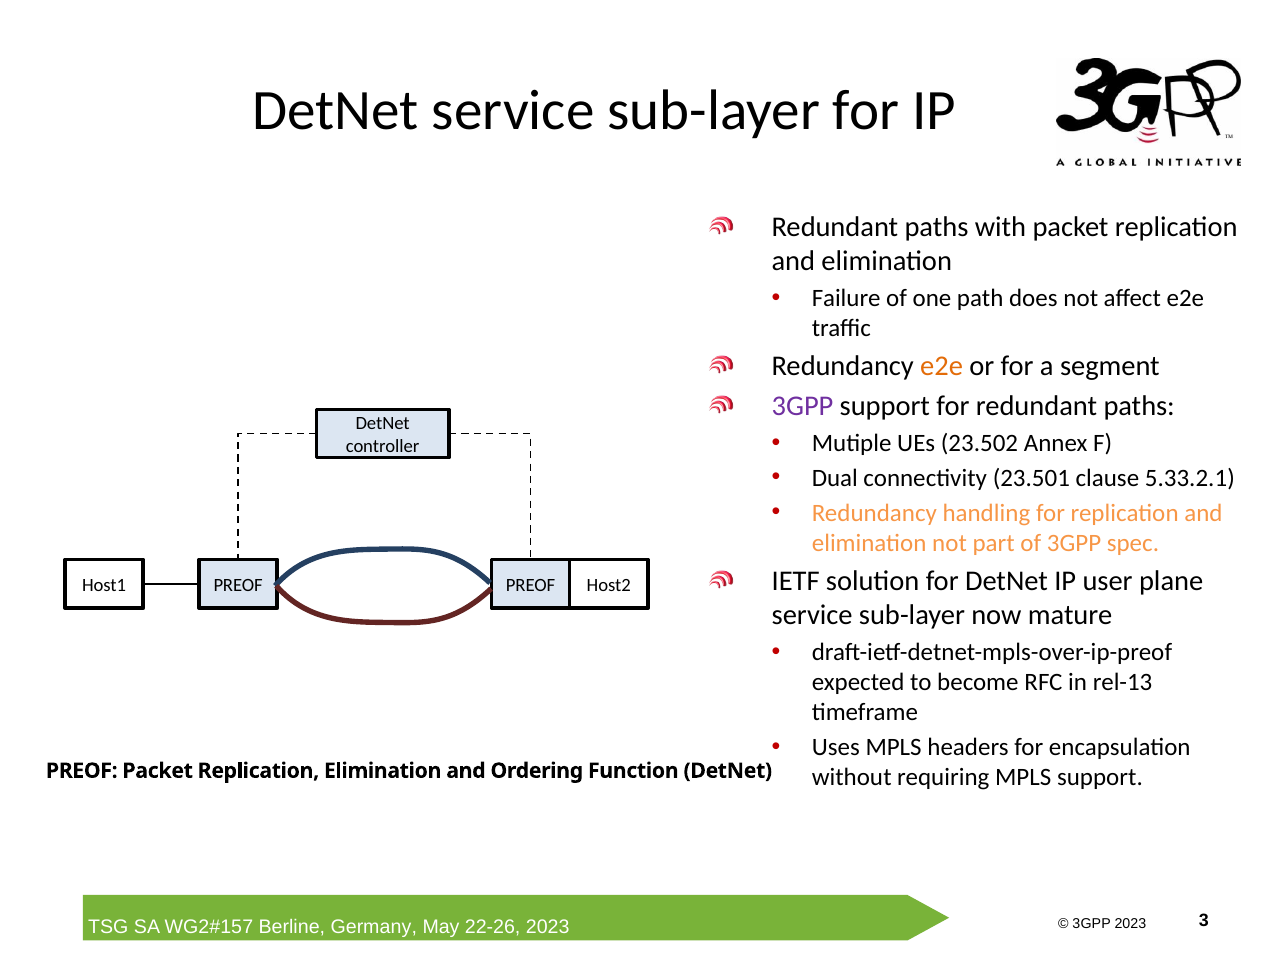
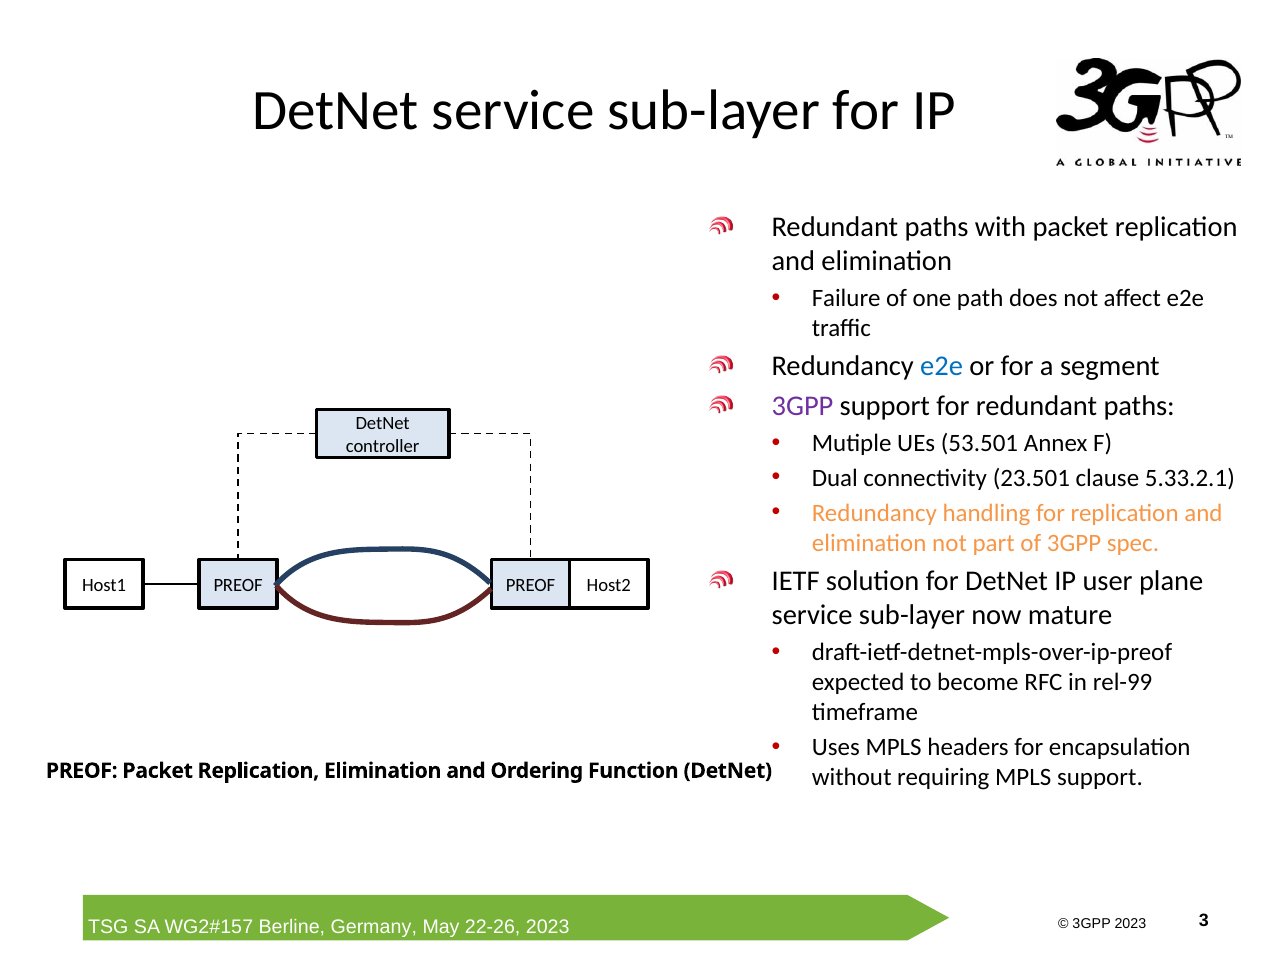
e2e colour: orange -> blue (942, 366)
23.502: 23.502 -> 53.501 (979, 443)
rel-13: rel-13 -> rel-99 (1123, 682)
